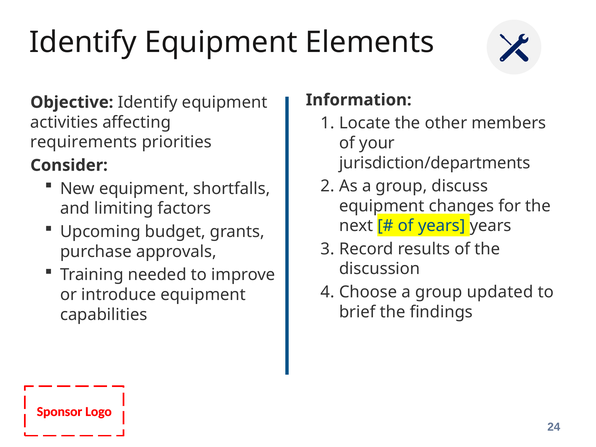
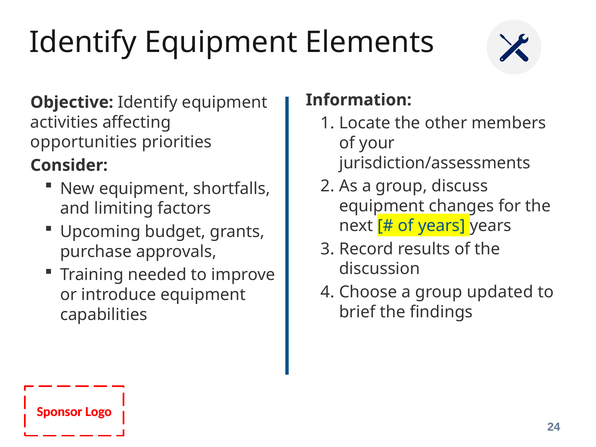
requirements: requirements -> opportunities (84, 142)
jurisdiction/departments: jurisdiction/departments -> jurisdiction/assessments (435, 163)
